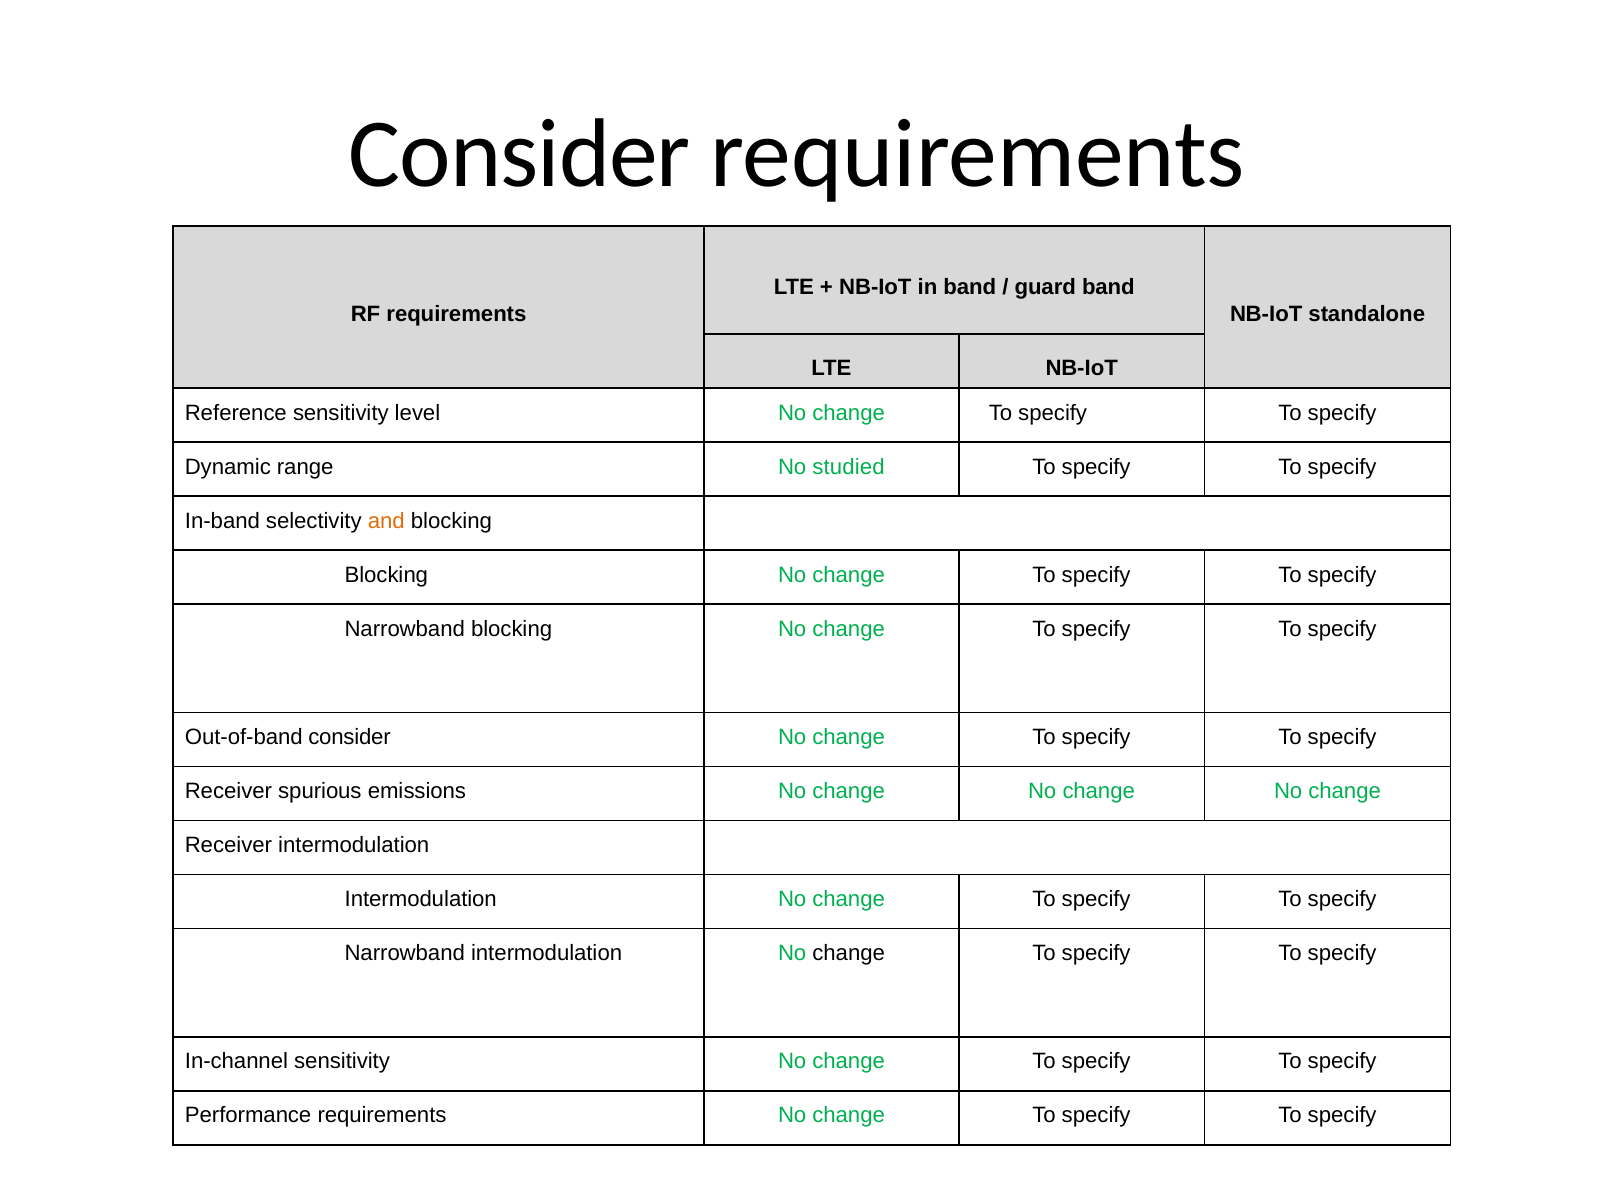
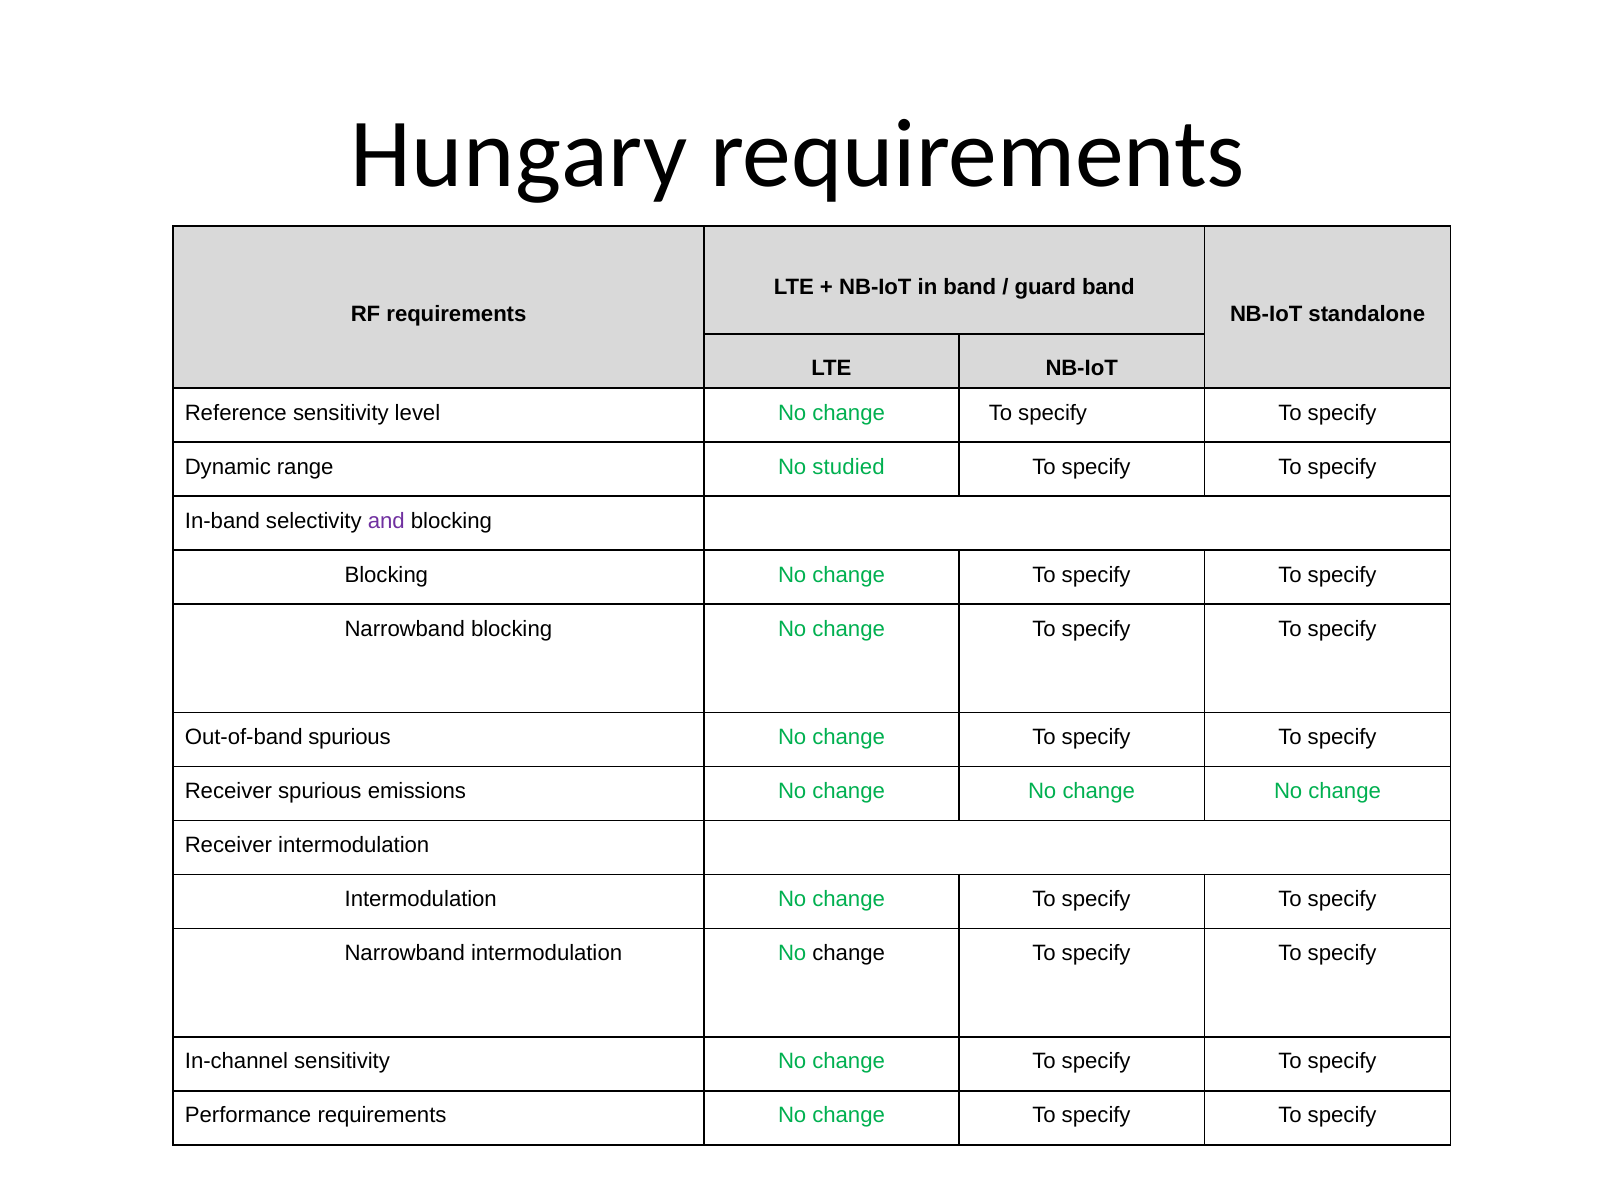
Consider: Consider -> Hungary (519, 155)
and colour: orange -> purple (386, 521)
Out-of-band consider: consider -> spurious (349, 737)
